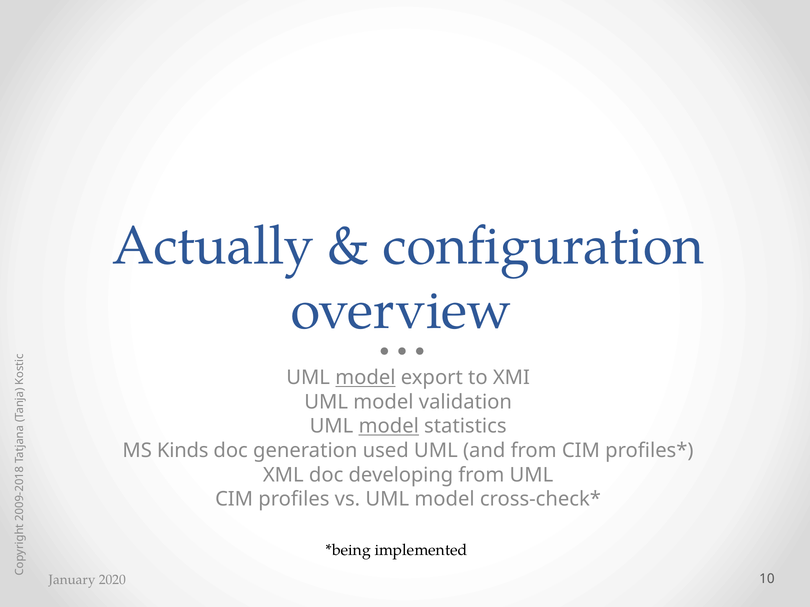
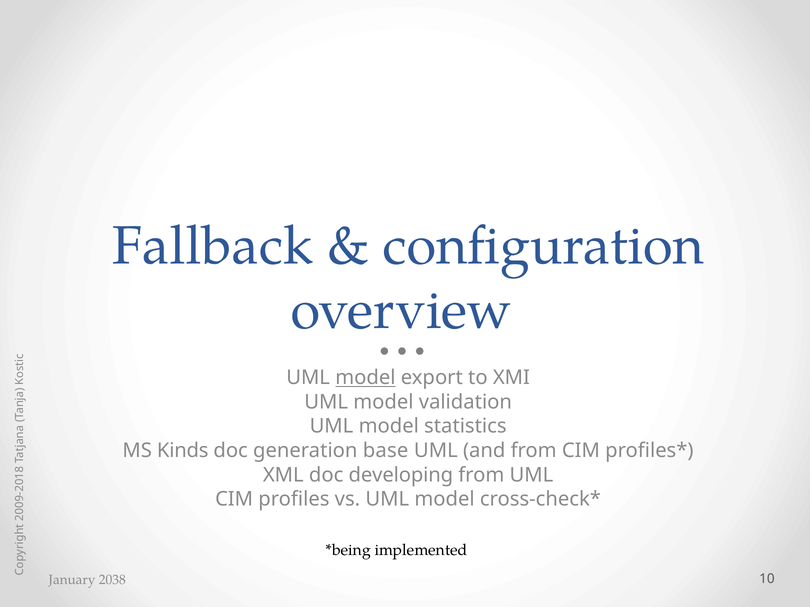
Actually: Actually -> Fallback (213, 246)
model underline: present -> none (389, 427)
used: used -> base (386, 451)
2020: 2020 -> 2038 (112, 580)
